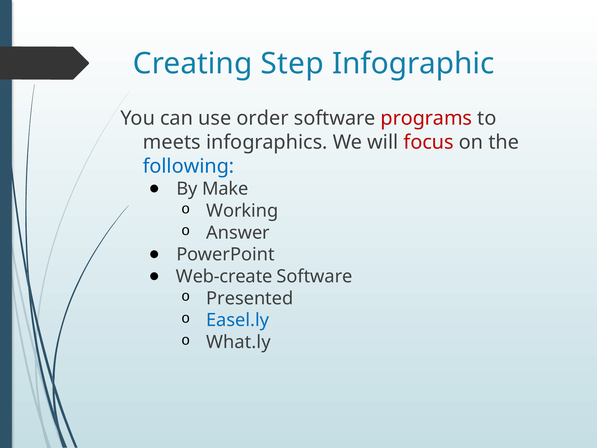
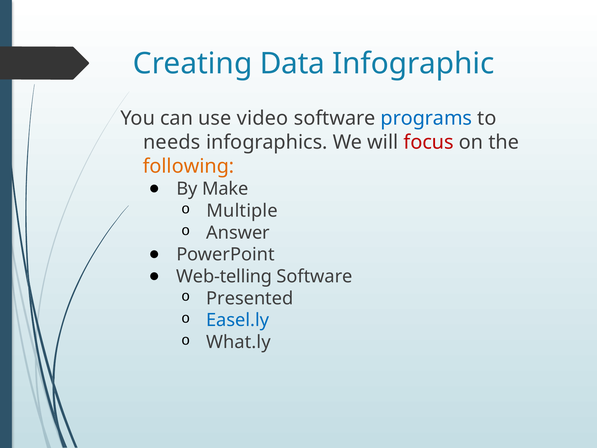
Step: Step -> Data (292, 64)
order: order -> video (263, 118)
programs colour: red -> blue (426, 118)
meets: meets -> needs (172, 142)
following colour: blue -> orange (188, 166)
Working: Working -> Multiple (242, 211)
Web-create: Web-create -> Web-telling (224, 276)
